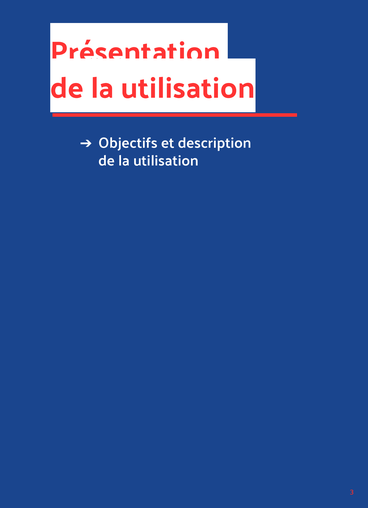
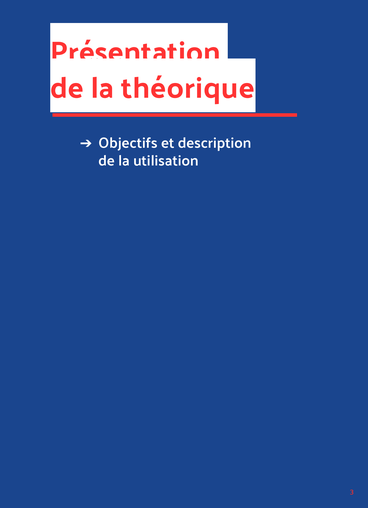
utilisation: utilisation -> théorique (188, 88)
